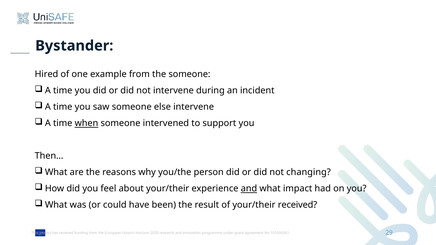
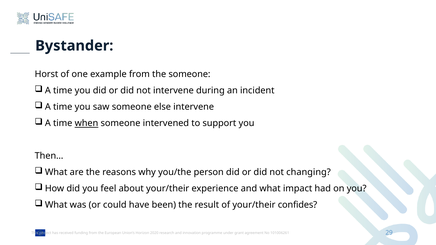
Hired: Hired -> Horst (46, 74)
and underline: present -> none (249, 189)
your/their received: received -> confides (298, 205)
